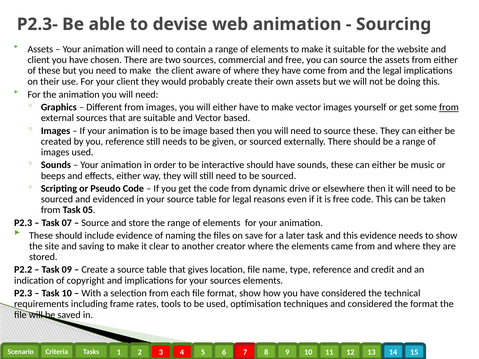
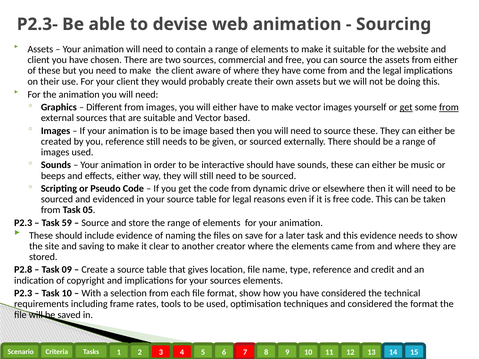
get underline: none -> present (406, 107)
07: 07 -> 59 (67, 223)
P2.2: P2.2 -> P2.8 (23, 270)
